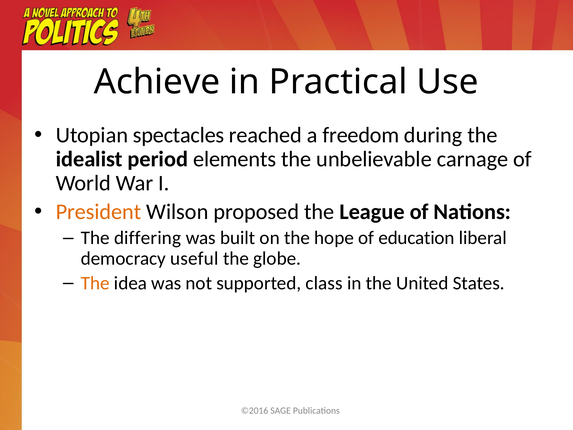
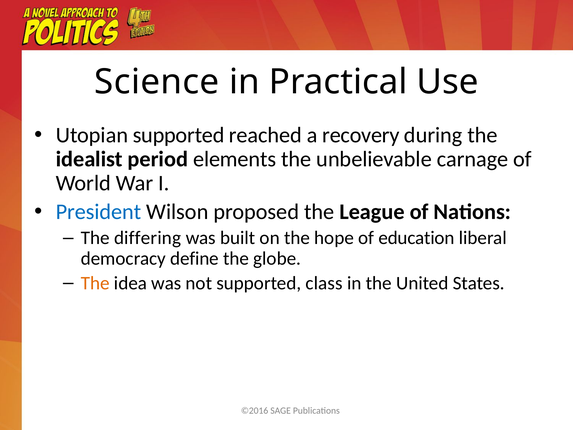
Achieve: Achieve -> Science (157, 82)
Utopian spectacles: spectacles -> supported (179, 135)
freedom: freedom -> recovery (361, 135)
President colour: orange -> blue (99, 212)
useful: useful -> define (194, 258)
